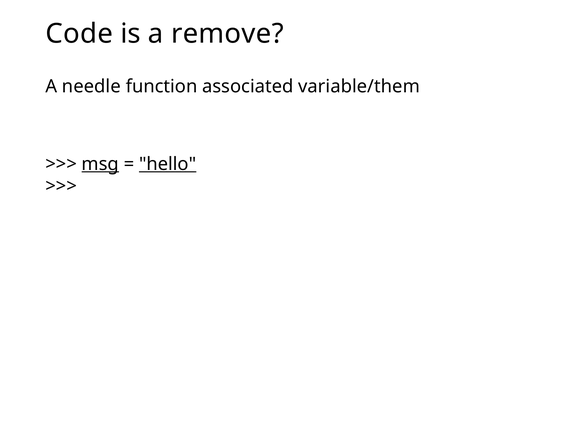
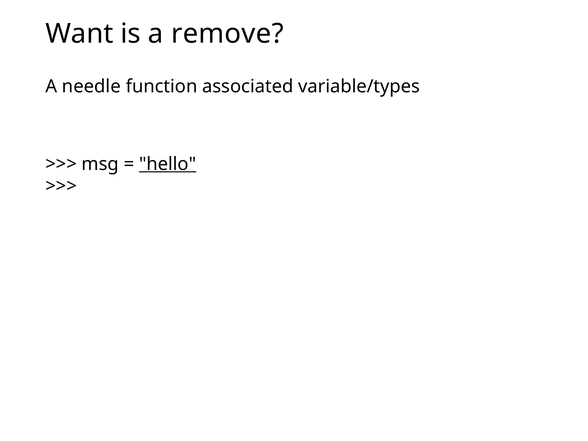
Code: Code -> Want (79, 34)
variable/them: variable/them -> variable/types (359, 86)
msg underline: present -> none (100, 164)
